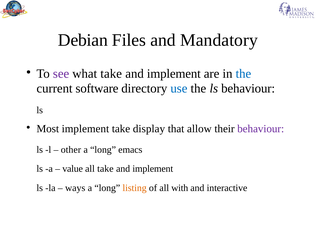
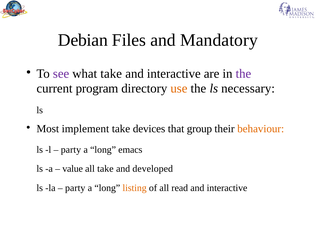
implement: implement -> interactive (174, 74)
the colour: blue -> purple (243, 74)
software: software -> program (97, 88)
use colour: blue -> orange (179, 88)
ls behaviour: behaviour -> necessary (248, 88)
display: display -> devices (149, 129)
allow: allow -> group (199, 129)
behaviour colour: purple -> orange (261, 129)
other: other -> party (71, 150)
implement: implement -> developed (153, 169)
ways: ways -> party (75, 188)
with: with -> read (180, 188)
